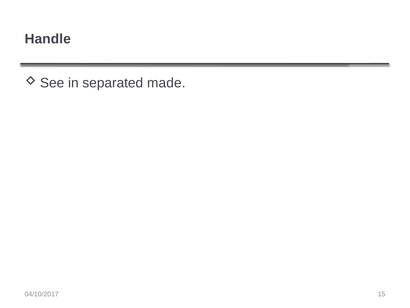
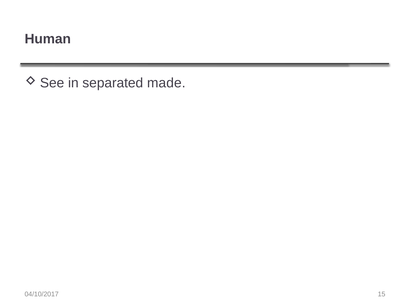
Handle: Handle -> Human (48, 39)
